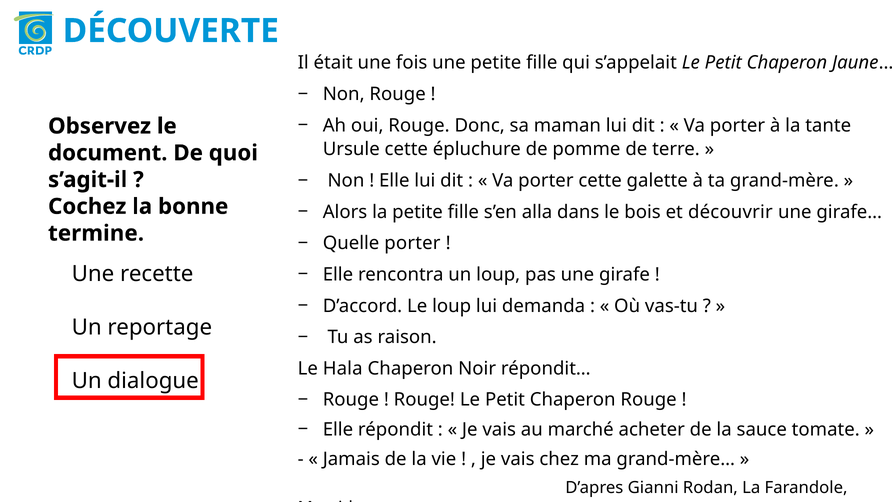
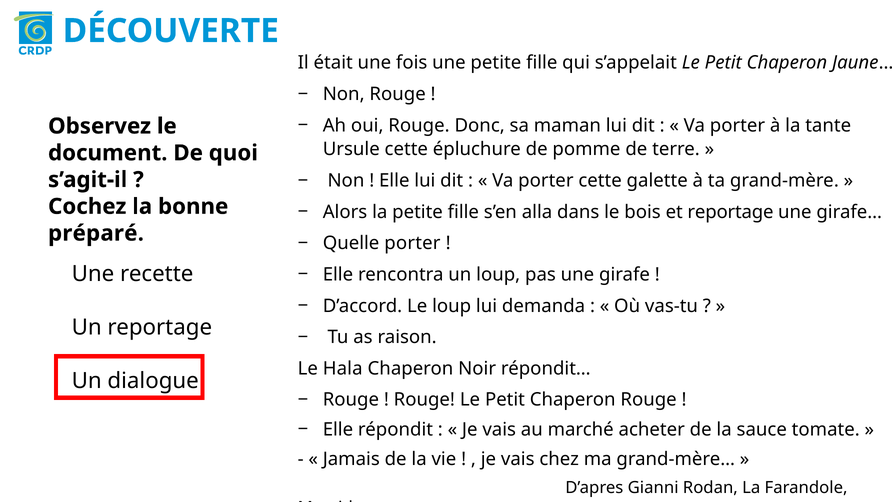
et découvrir: découvrir -> reportage (731, 212)
termine: termine -> préparé (96, 233)
